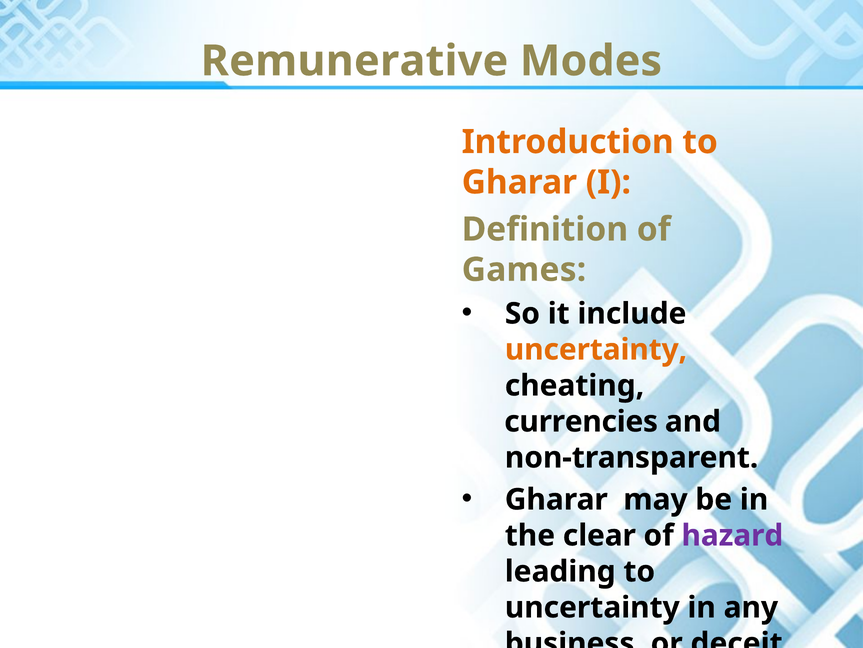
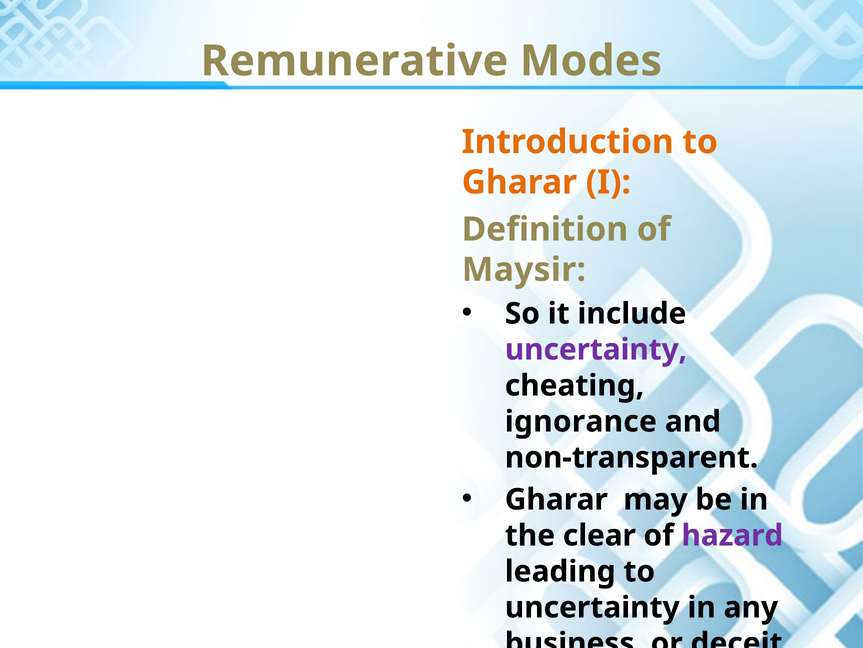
Games: Games -> Maysir (524, 269)
uncertainty colour: orange -> purple (596, 349)
currencies: currencies -> ignorance (581, 421)
